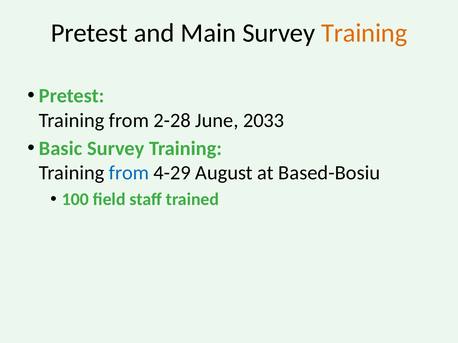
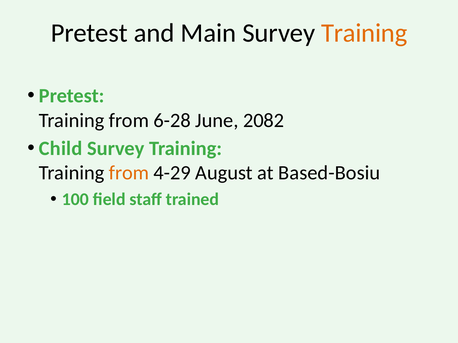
2-28: 2-28 -> 6-28 (172, 121)
2033: 2033 -> 2082 (264, 121)
Basic: Basic -> Child (61, 149)
from colour: blue -> orange (129, 173)
